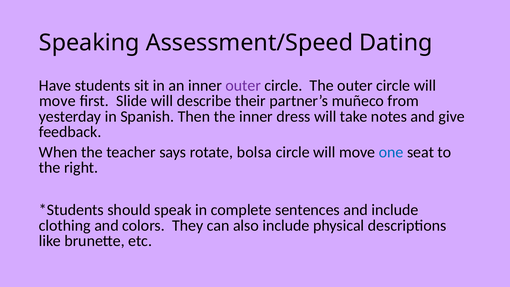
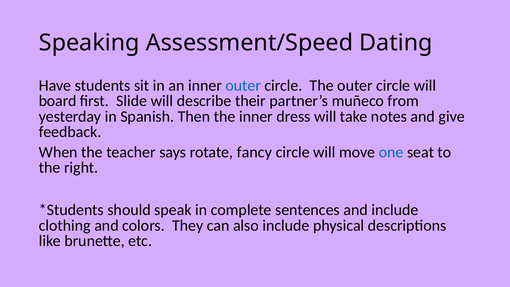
outer colour: purple -> blue (243, 85)
move: move -> board (58, 101)
bolsa: bolsa -> fancy (254, 152)
